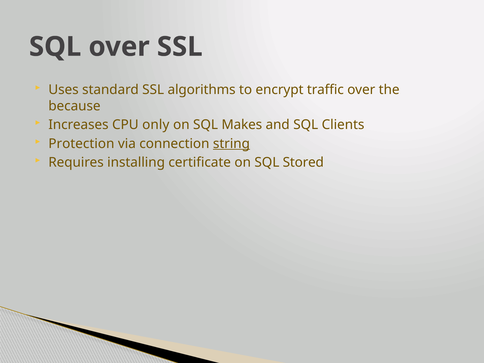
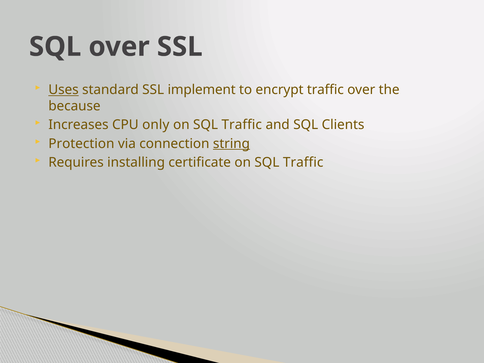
Uses underline: none -> present (64, 90)
algorithms: algorithms -> implement (202, 90)
Makes: Makes -> Traffic (242, 125)
certificate on SQL Stored: Stored -> Traffic (303, 162)
